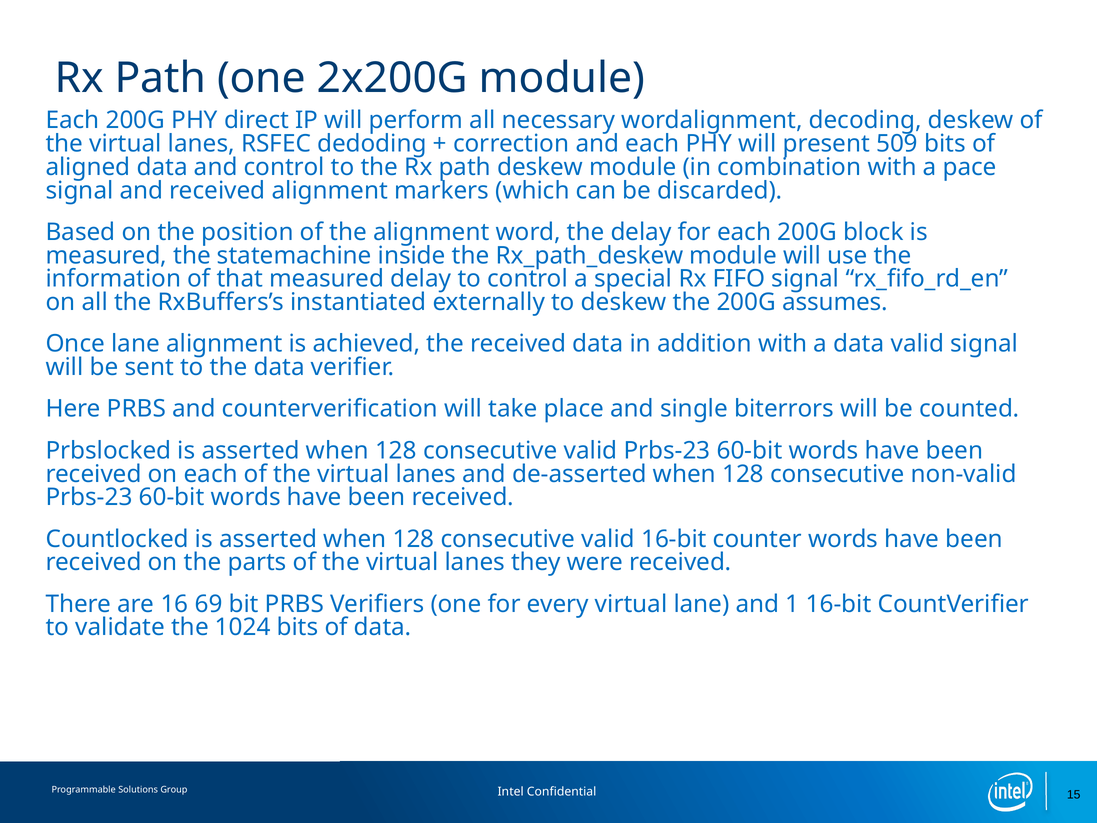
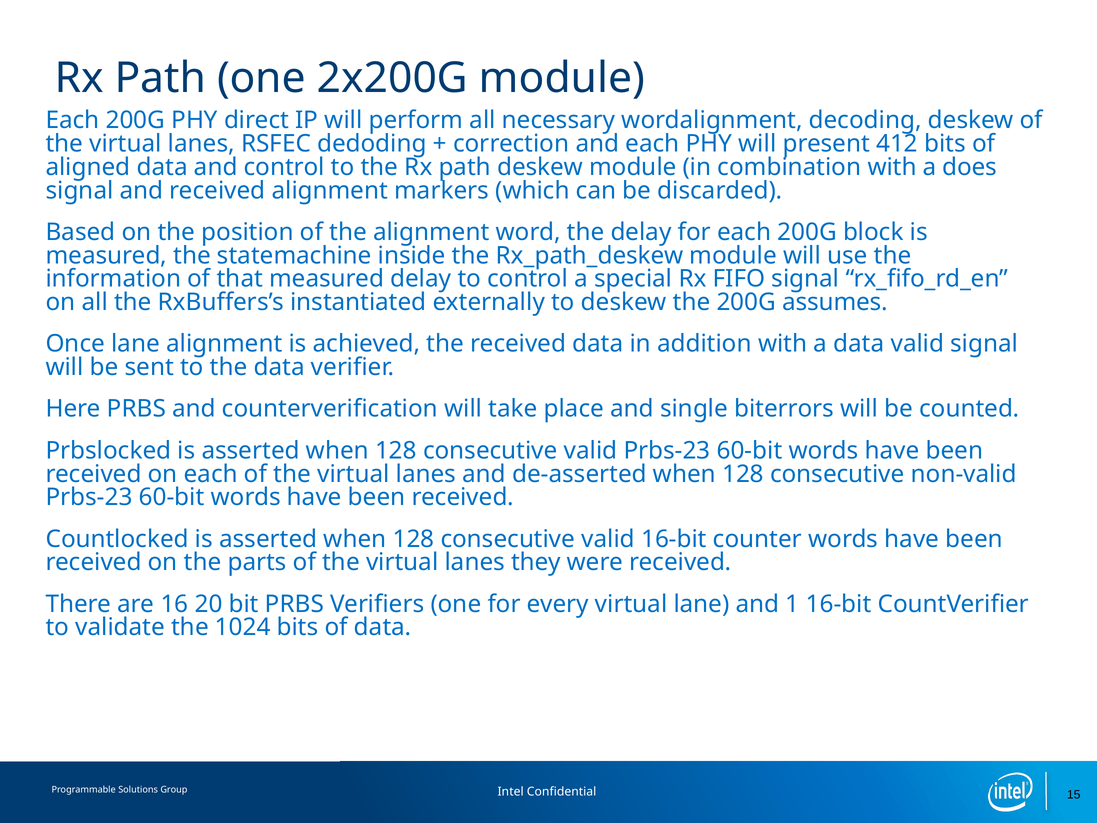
509: 509 -> 412 (897, 144)
pace: pace -> does (970, 167)
69: 69 -> 20 (209, 604)
